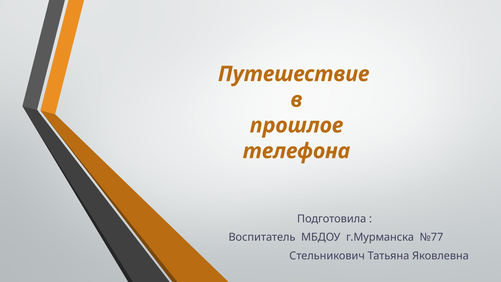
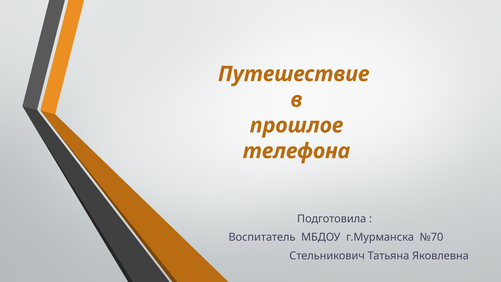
№77: №77 -> №70 (431, 237)
